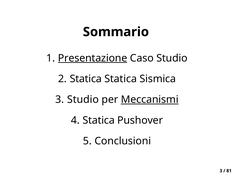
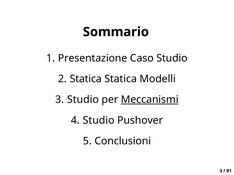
Presentazione underline: present -> none (93, 58)
Sismica: Sismica -> Modelli (158, 79)
Statica: Statica -> Studio (99, 121)
